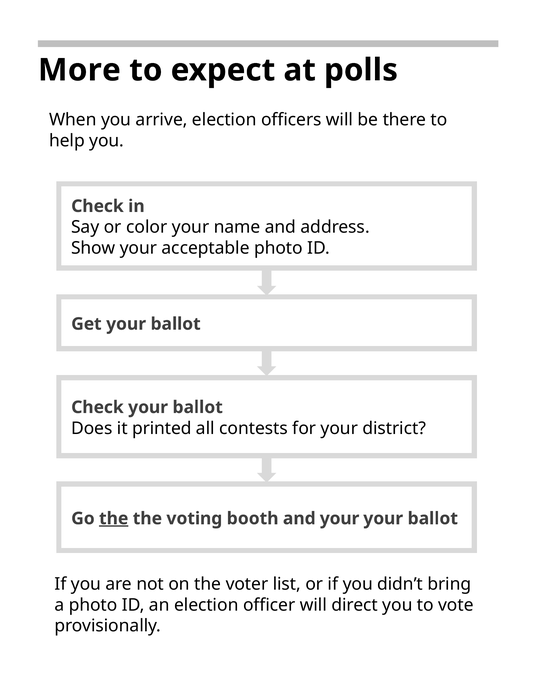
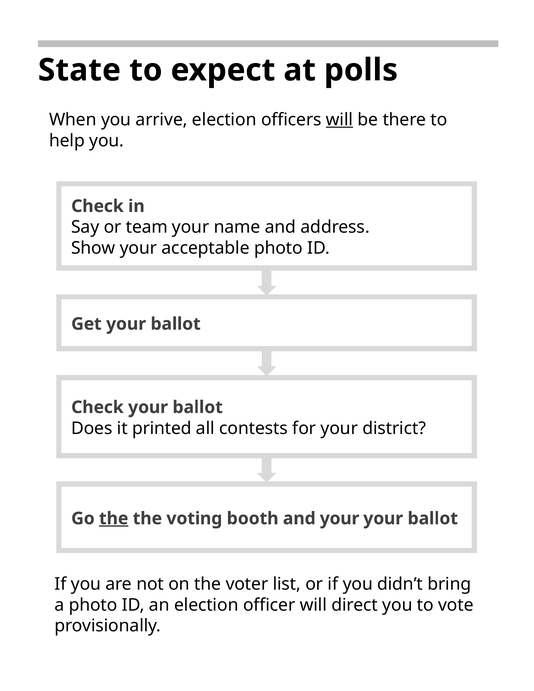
More: More -> State (79, 70)
will underline: none -> present (340, 120)
color: color -> team (147, 227)
